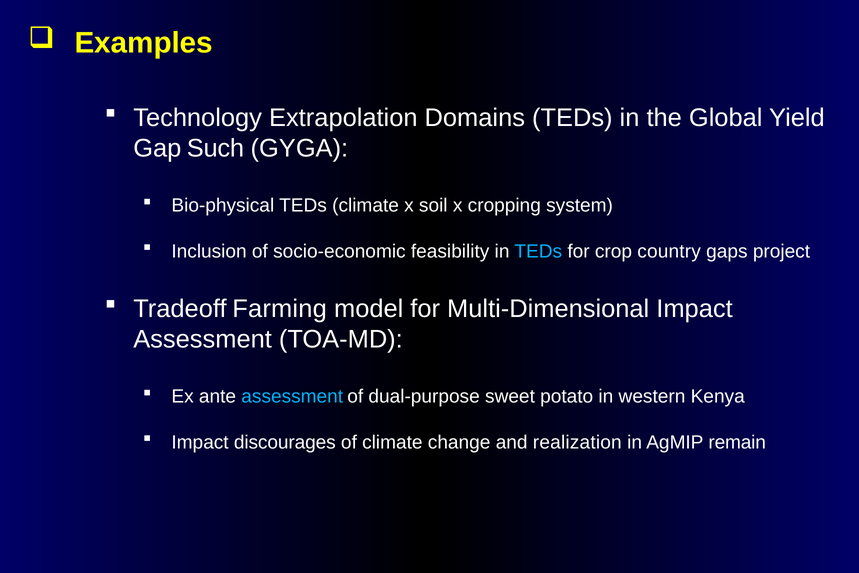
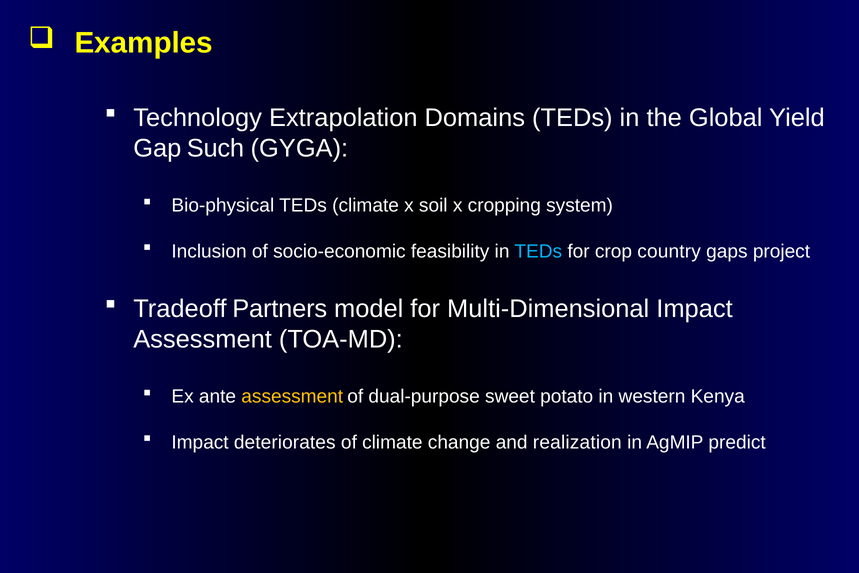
Farming: Farming -> Partners (280, 309)
assessment colour: light blue -> yellow (292, 396)
discourages: discourages -> deteriorates (285, 442)
remain: remain -> predict (737, 442)
